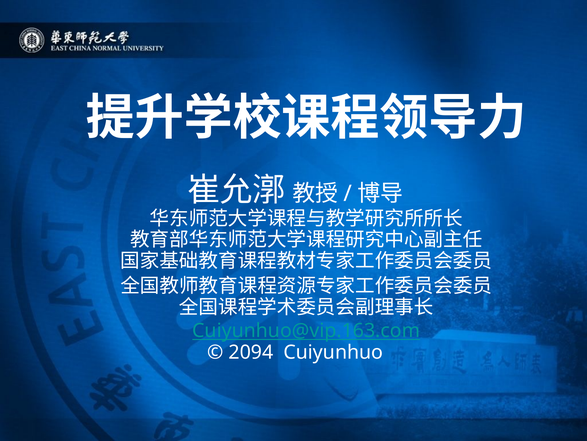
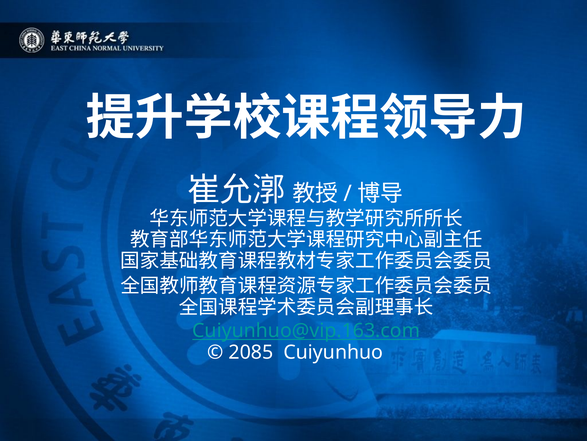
2094: 2094 -> 2085 (251, 352)
